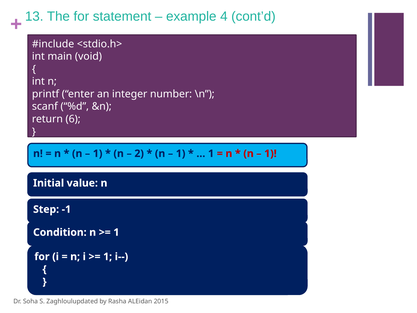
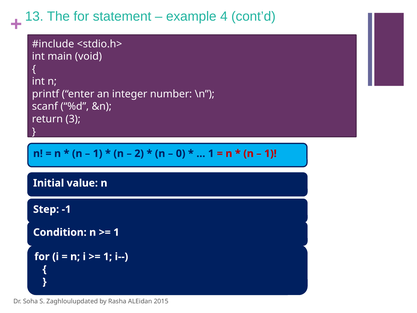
6: 6 -> 3 (73, 119)
1: 1 -> 0 (181, 153)
